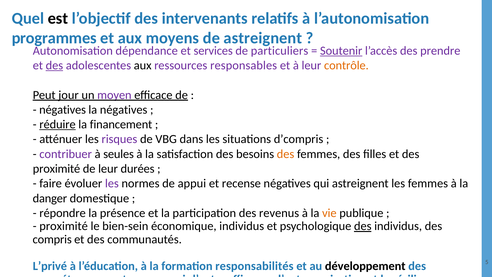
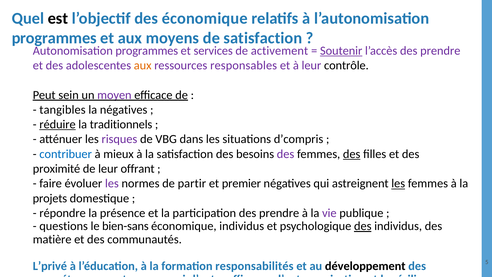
des intervenants: intervenants -> économique (205, 18)
de astreignent: astreignent -> satisfaction (263, 38)
Autonomisation dépendance: dépendance -> programmes (147, 51)
particuliers: particuliers -> activement (280, 51)
des underline: present -> none (54, 65)
aux colour: black -> orange (143, 65)
contrôle colour: orange -> black (346, 65)
jour: jour -> sein (69, 95)
négatives: négatives -> tangibles (62, 110)
financement: financement -> traditionnels (121, 124)
contribuer colour: purple -> blue (66, 154)
seules: seules -> mieux (119, 154)
des colour: orange -> purple (286, 154)
des underline: none -> present (352, 154)
durées: durées -> offrant (138, 169)
appui: appui -> partir (192, 183)
recense: recense -> premier (241, 183)
les underline: none -> present (398, 183)
danger: danger -> projets (50, 198)
participation des revenus: revenus -> prendre (279, 213)
vie colour: orange -> purple (329, 213)
proximité: proximité -> questions (64, 226)
bien-sein: bien-sein -> bien-sans (125, 226)
compris: compris -> matière (52, 239)
